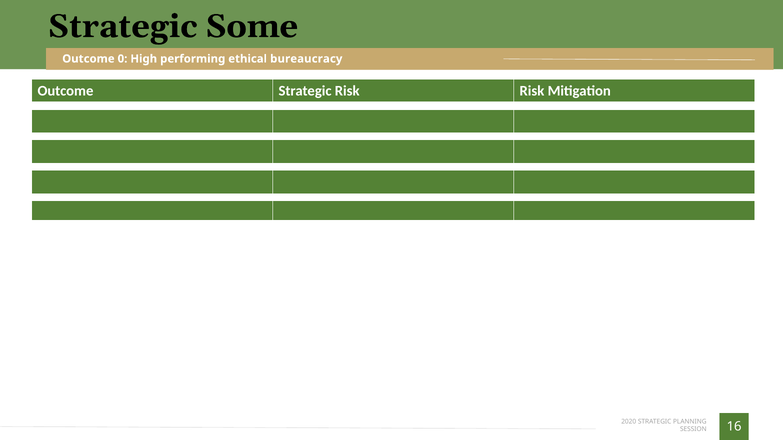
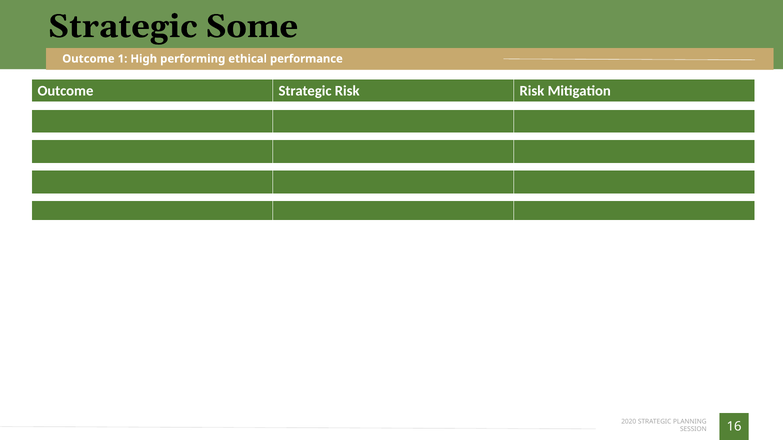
0: 0 -> 1 (123, 59)
bureaucracy: bureaucracy -> performance (306, 59)
